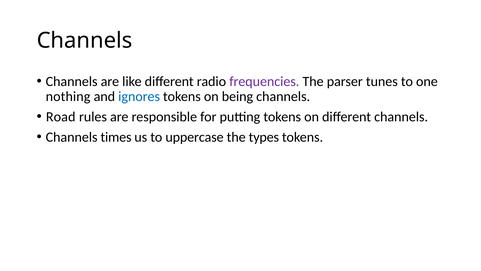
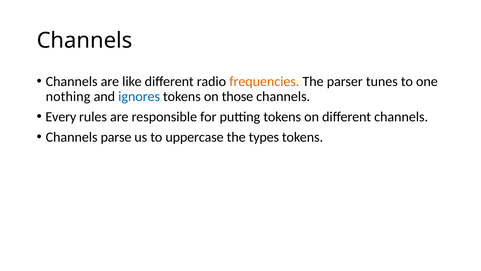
frequencies colour: purple -> orange (264, 81)
being: being -> those (238, 96)
Road: Road -> Every (61, 117)
times: times -> parse (116, 137)
